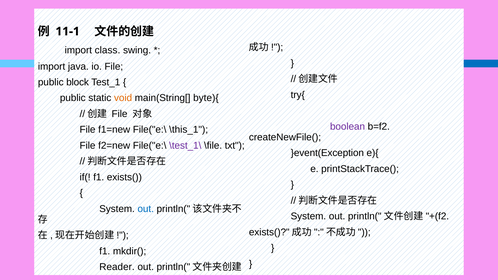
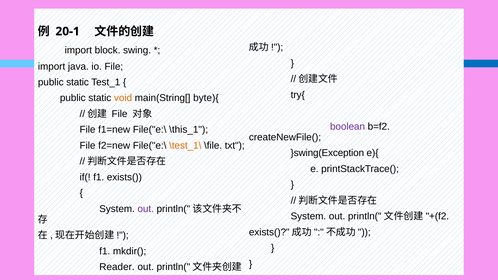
11-1: 11-1 -> 20-1 (68, 31)
class: class -> block (108, 50)
block: block -> static (78, 82)
\test_1\ colour: purple -> orange (185, 146)
}event(Exception: }event(Exception -> }swing(Exception (327, 153)
out colour: blue -> purple (146, 209)
